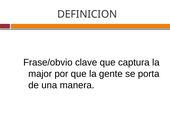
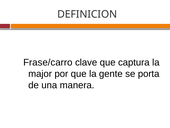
Frase/obvio: Frase/obvio -> Frase/carro (48, 62)
